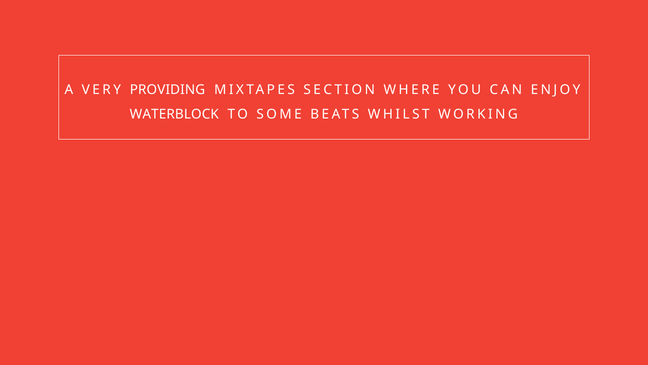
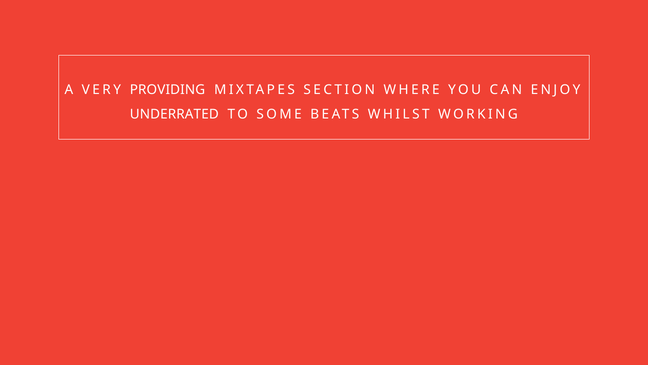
WATERBLOCK: WATERBLOCK -> UNDERRATED (174, 114)
